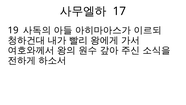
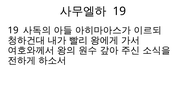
17: 17 -> 19 (119, 11)
